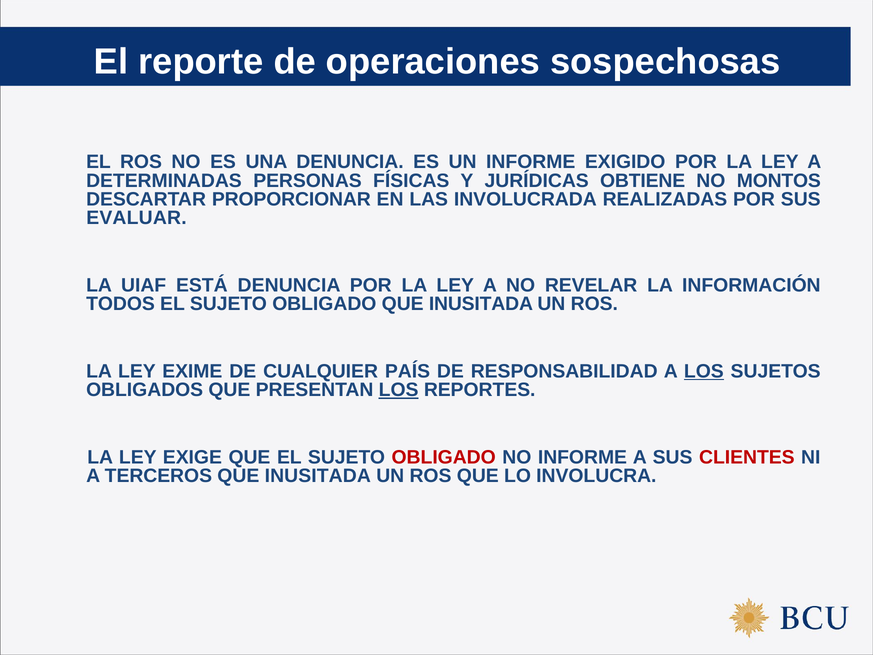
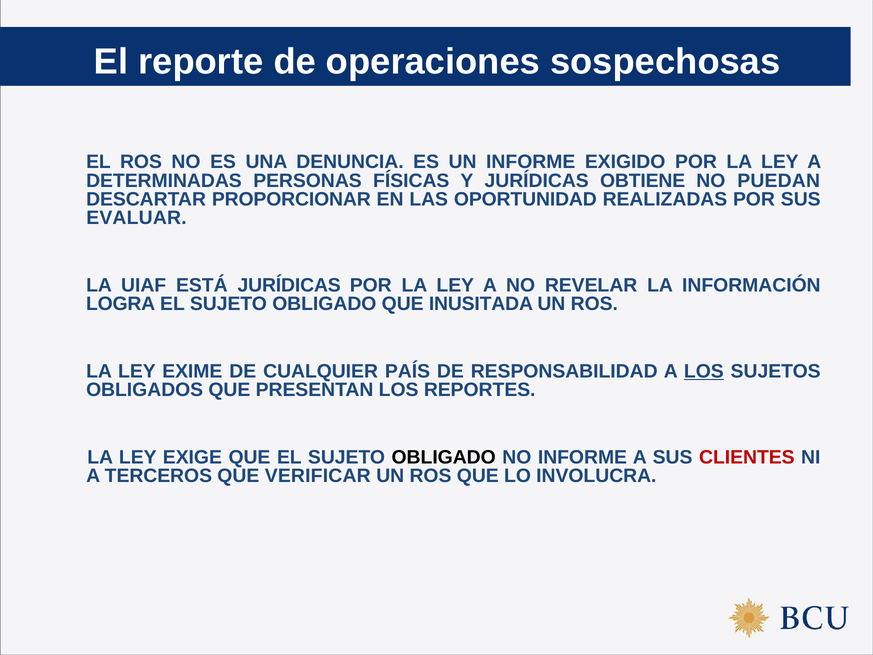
MONTOS: MONTOS -> PUEDAN (779, 181)
INVOLUCRADA: INVOLUCRADA -> OPORTUNIDAD (525, 199)
ESTÁ DENUNCIA: DENUNCIA -> JURÍDICAS (289, 285)
TODOS: TODOS -> LOGRA (121, 304)
LOS underline: present -> none (399, 390)
OBLIGADO colour: red -> black (444, 457)
TERCEROS QUE INUSITADA: INUSITADA -> VERIFICAR (318, 476)
